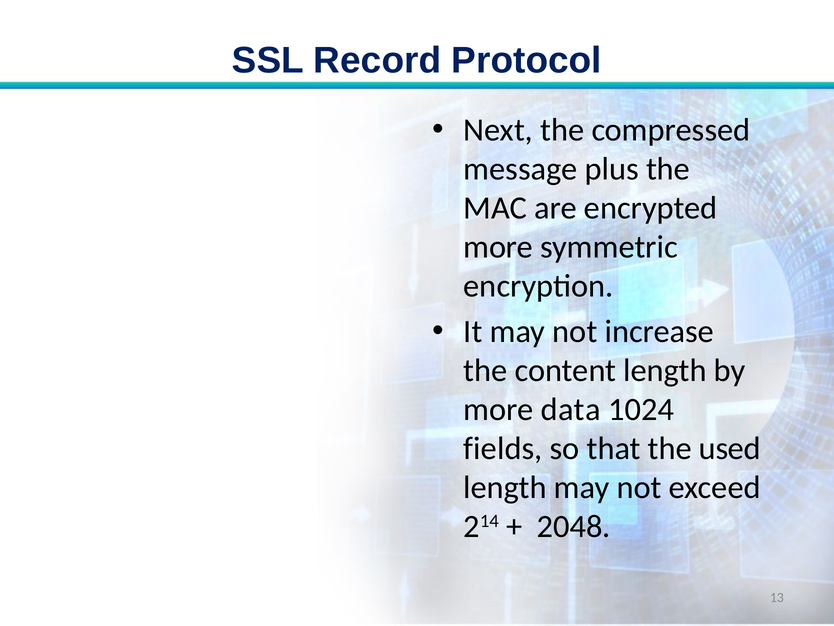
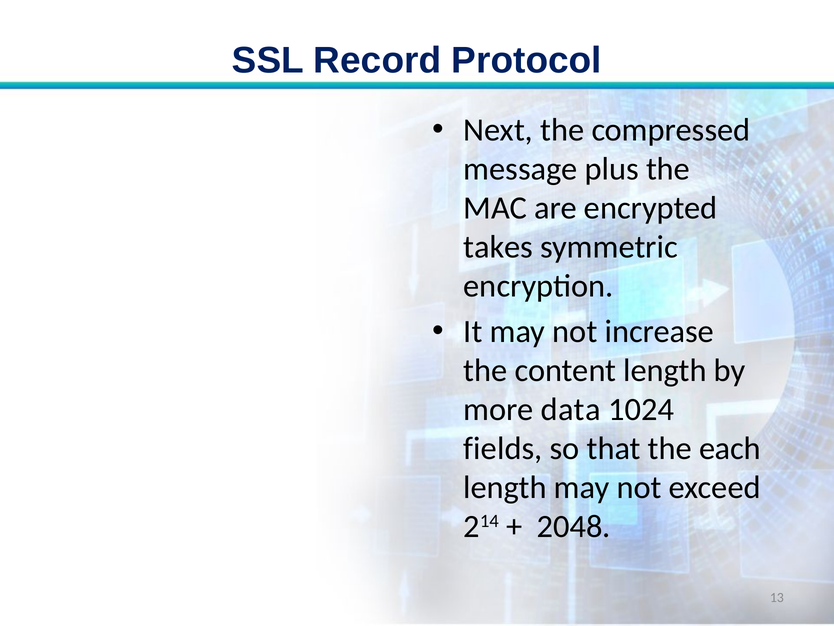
more: more -> takes (498, 247)
used: used -> each (730, 448)
